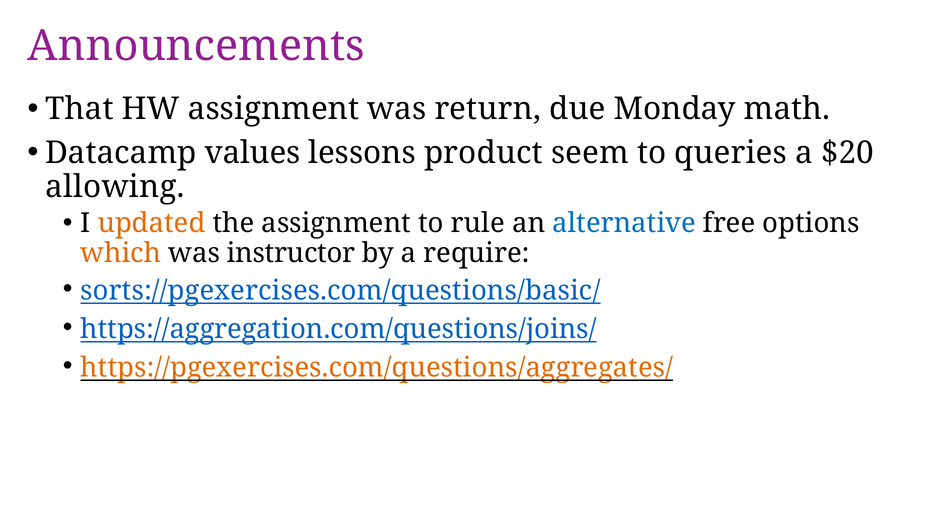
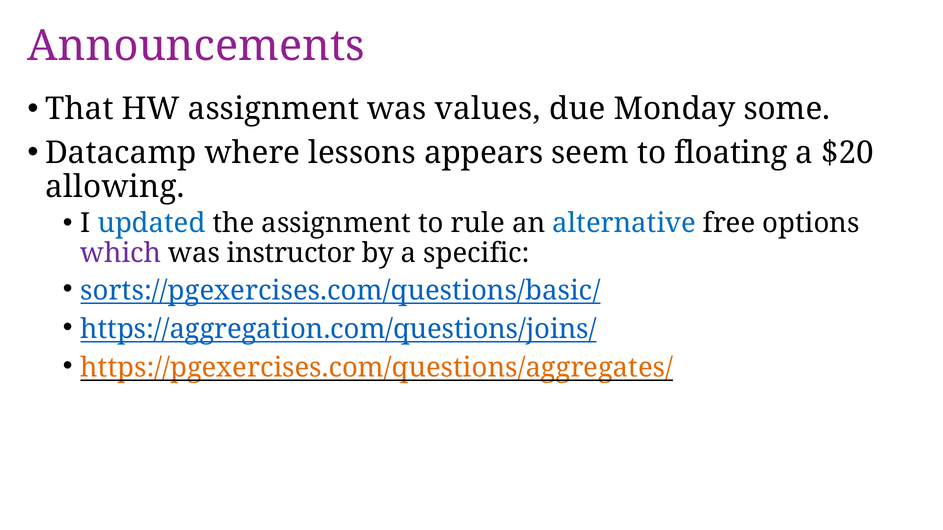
return: return -> values (488, 109)
math: math -> some (787, 109)
values: values -> where (252, 153)
product: product -> appears (484, 153)
queries: queries -> floating (731, 153)
updated colour: orange -> blue (152, 224)
which colour: orange -> purple (121, 253)
require: require -> specific (477, 253)
